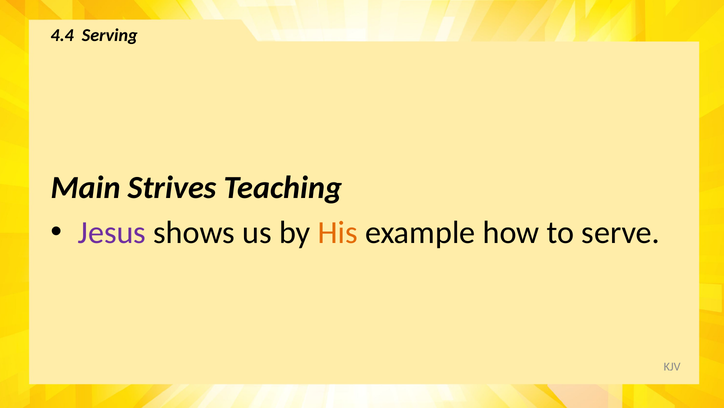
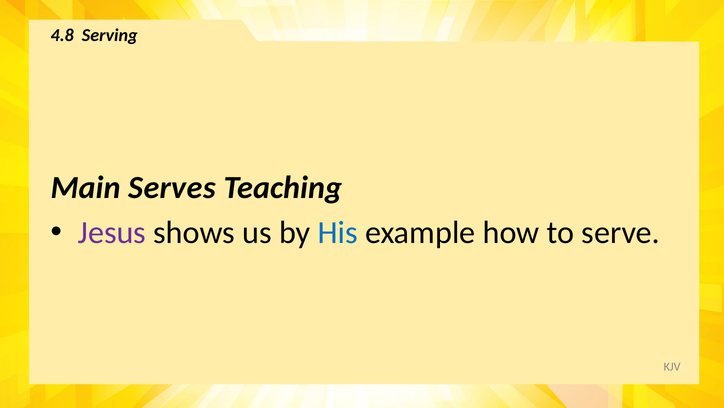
4.4: 4.4 -> 4.8 (62, 35)
Strives: Strives -> Serves (172, 188)
His colour: orange -> blue (338, 233)
